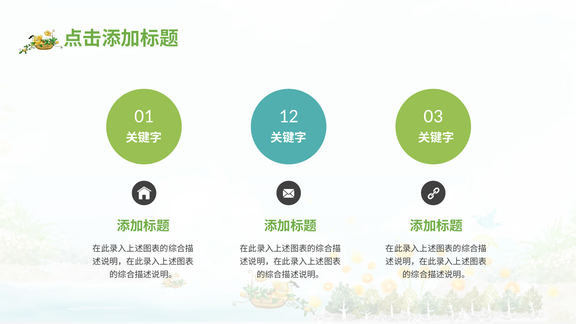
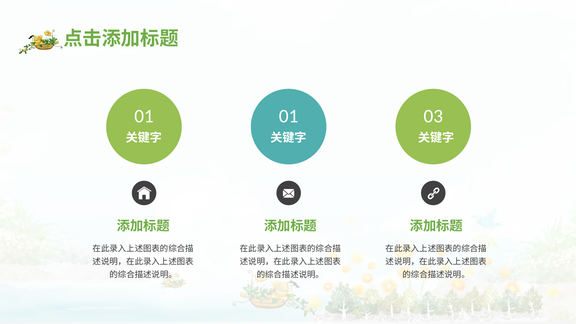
01 12: 12 -> 01 (289, 116)
